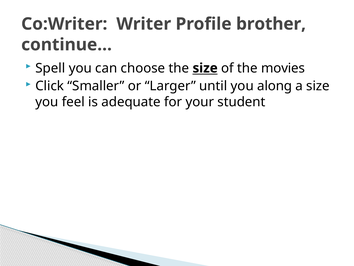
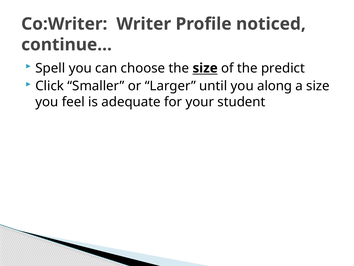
brother: brother -> noticed (271, 24)
movies: movies -> predict (283, 68)
